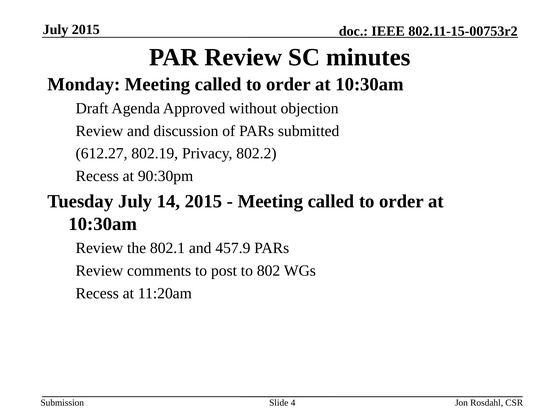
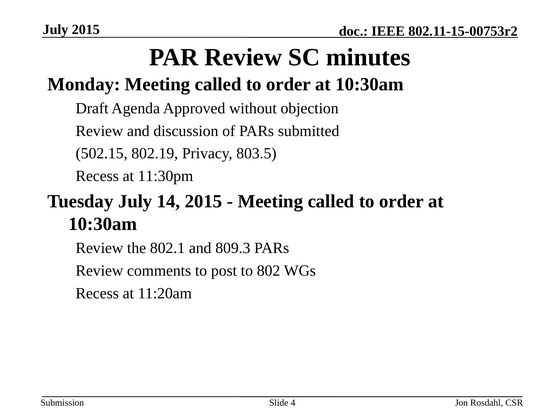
612.27: 612.27 -> 502.15 (102, 154)
802.2: 802.2 -> 803.5 (256, 154)
90:30pm: 90:30pm -> 11:30pm (166, 176)
457.9: 457.9 -> 809.3 (233, 248)
